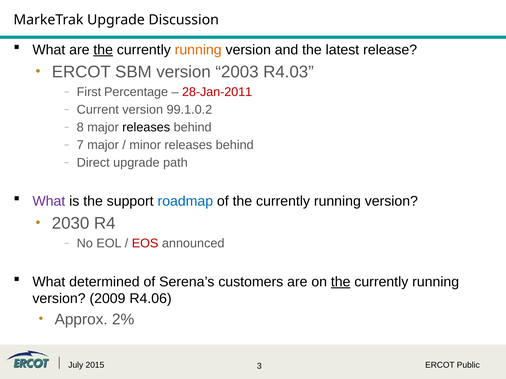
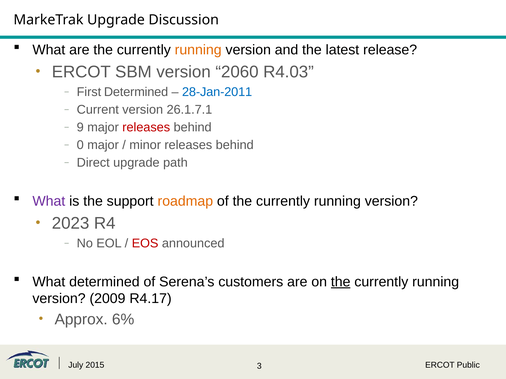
the underline: present -> none (103, 50)
2003: 2003 -> 2060 (237, 72)
First Percentage: Percentage -> Determined (136, 92)
28-Jan-2011 colour: red -> blue (217, 92)
99.1.0.2: 99.1.0.2 -> 26.1.7.1 (189, 110)
8: 8 -> 9 (80, 127)
releases colour: black -> red (146, 127)
7: 7 -> 0 (80, 145)
roadmap colour: blue -> orange (185, 201)
2030: 2030 -> 2023 (71, 224)
R4.06: R4.06 -> R4.17 (151, 299)
2%: 2% -> 6% (123, 320)
